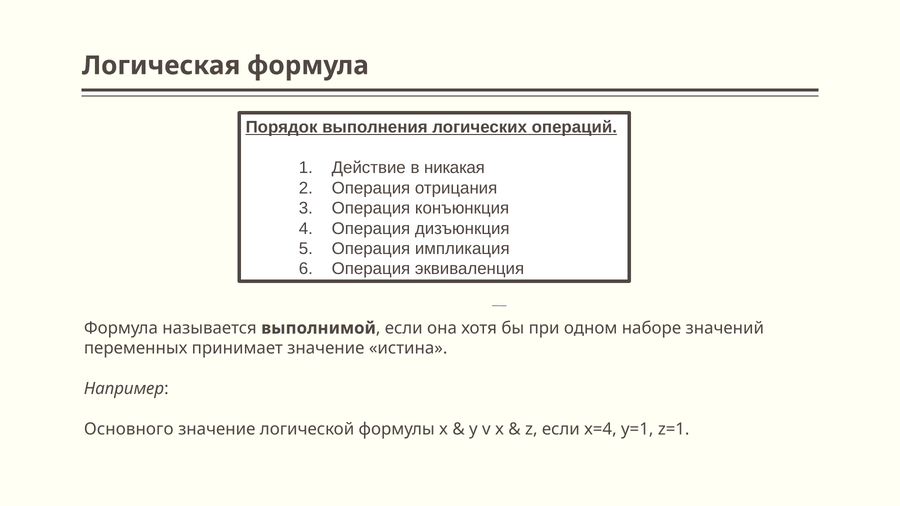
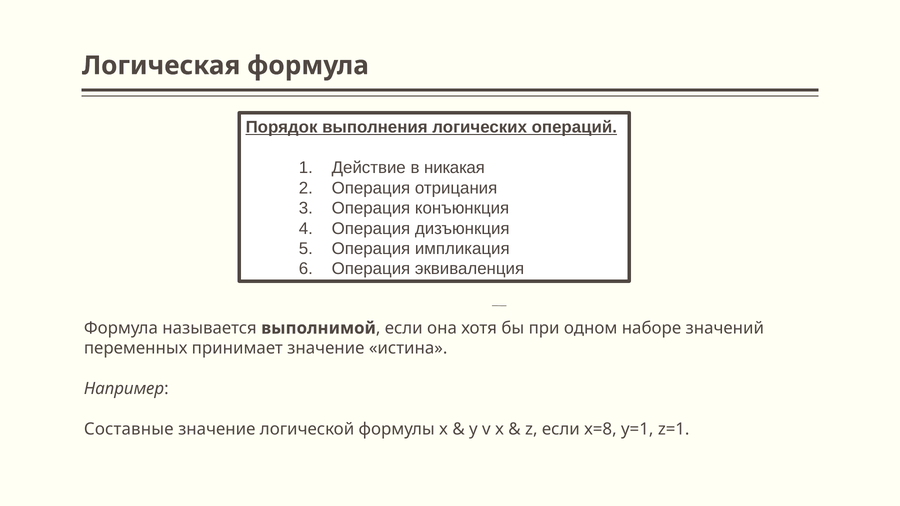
Основного: Основного -> Составные (129, 430)
х=4: х=4 -> х=8 (600, 430)
